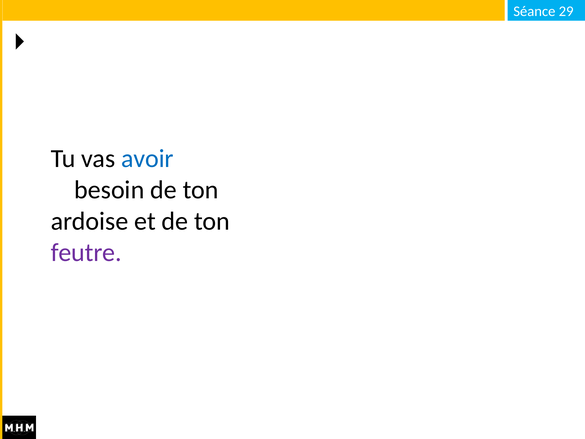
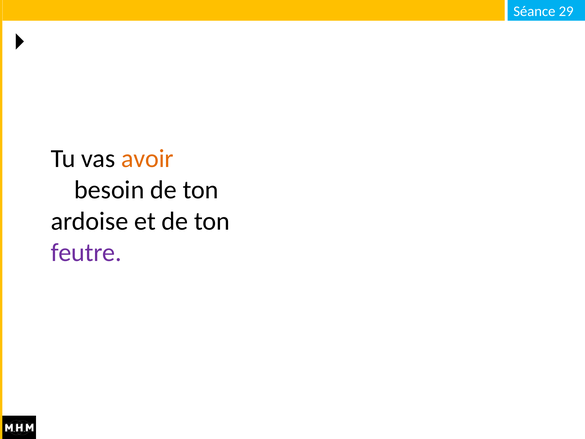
avoir colour: blue -> orange (147, 159)
